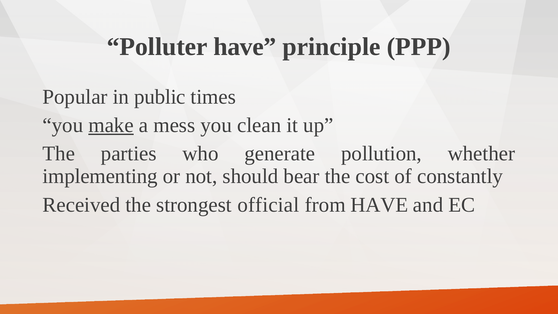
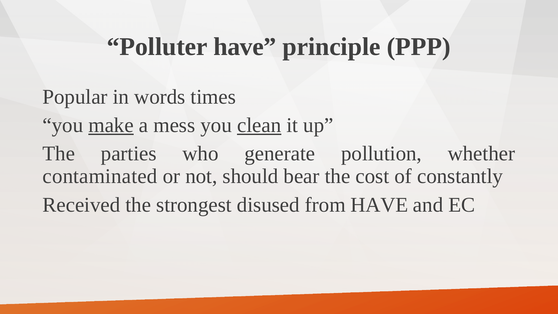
public: public -> words (160, 97)
clean underline: none -> present (259, 125)
implementing: implementing -> contaminated (100, 176)
official: official -> disused (268, 205)
